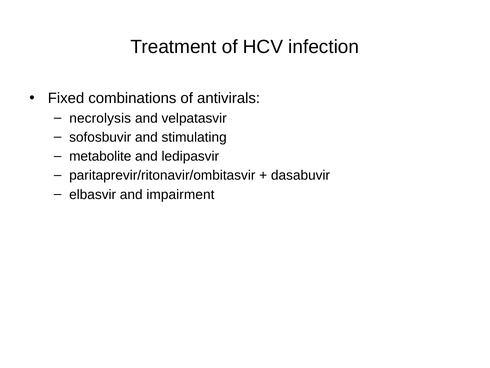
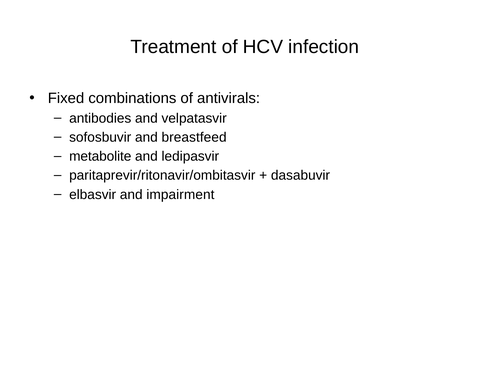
necrolysis: necrolysis -> antibodies (100, 118)
stimulating: stimulating -> breastfeed (194, 137)
